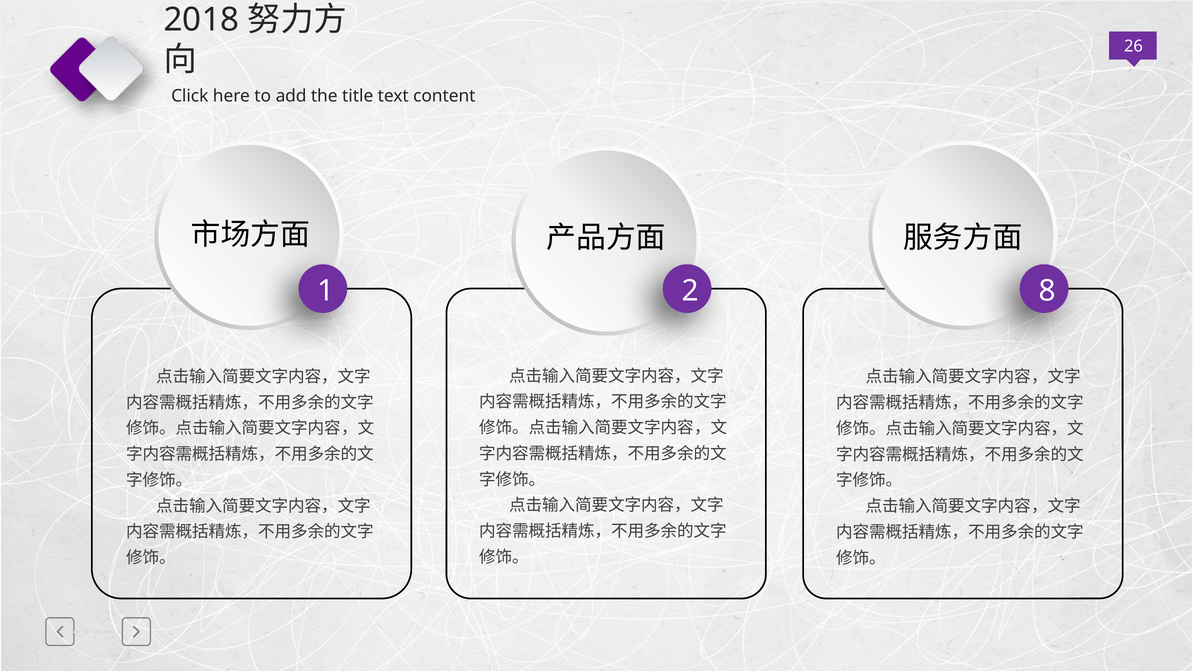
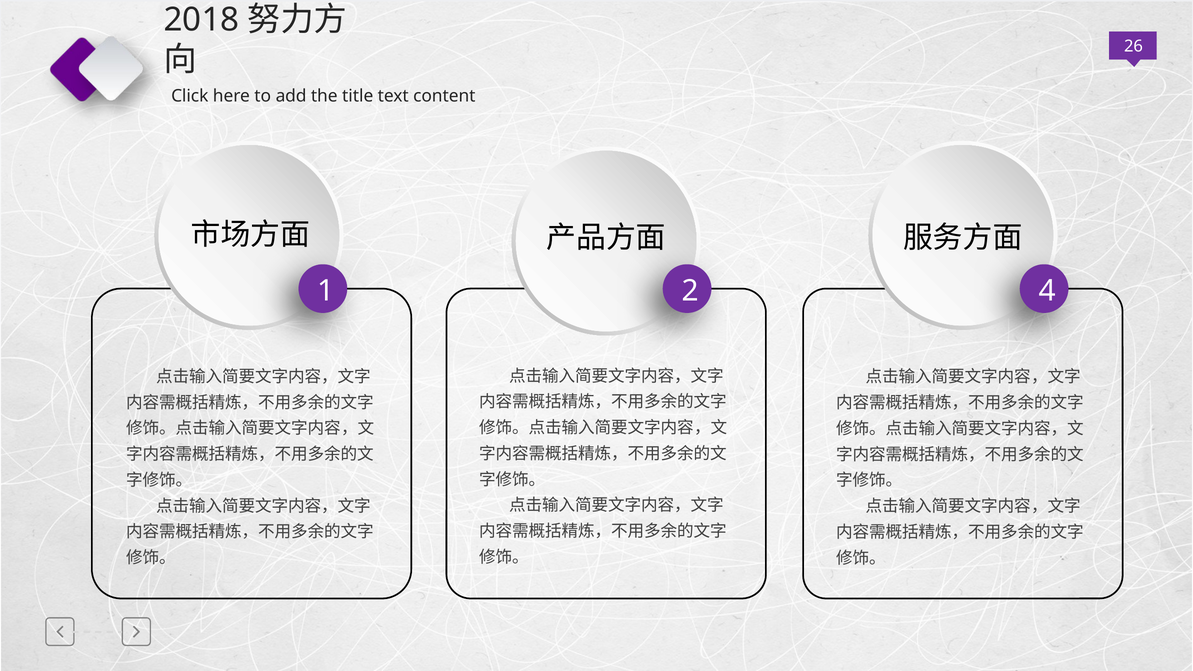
8: 8 -> 4 (1047, 291)
